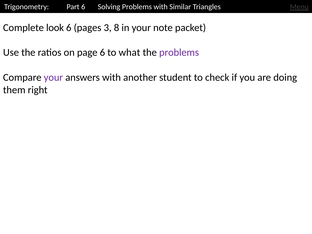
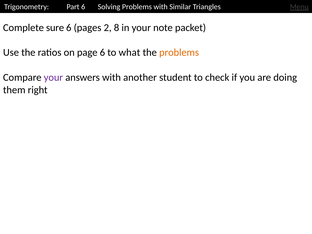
look: look -> sure (55, 28)
3: 3 -> 2 (108, 28)
problems colour: purple -> orange (179, 53)
